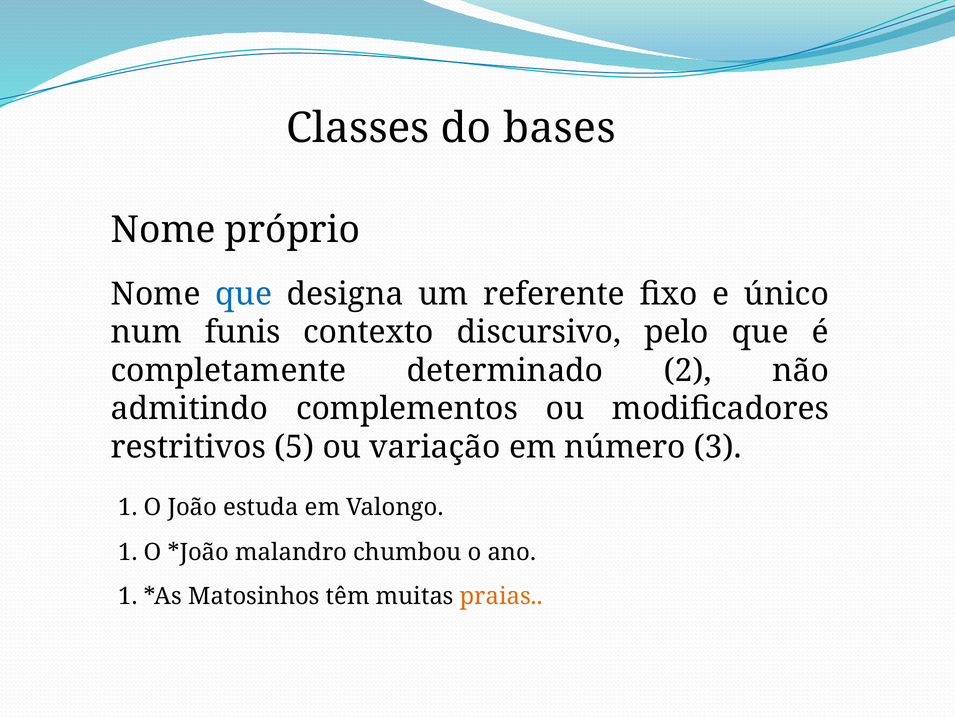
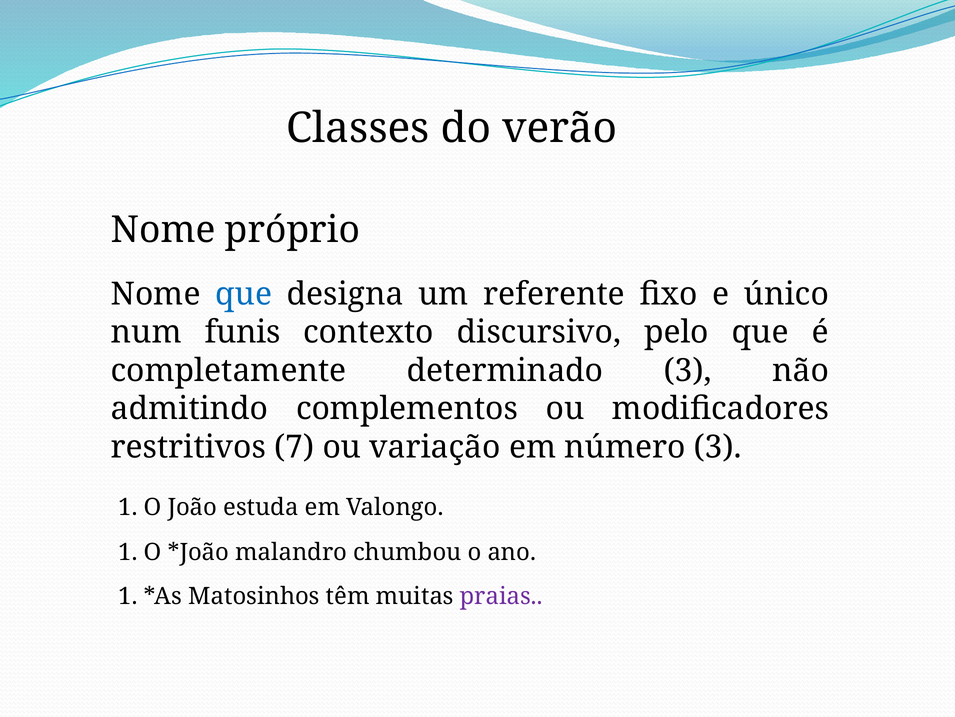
bases: bases -> verão (560, 128)
determinado 2: 2 -> 3 (688, 370)
5: 5 -> 7 (294, 447)
praias colour: orange -> purple (501, 596)
